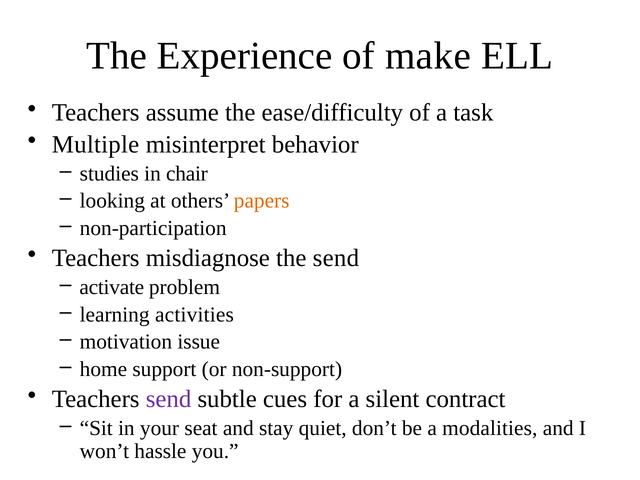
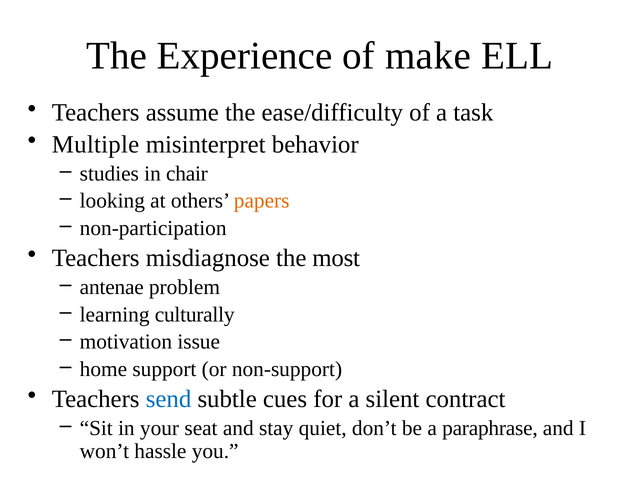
the send: send -> most (336, 258)
activate: activate -> antenae (112, 287)
activities: activities -> culturally (195, 315)
send colour: purple -> blue (169, 399)
modalities: modalities -> paraphrase (490, 428)
